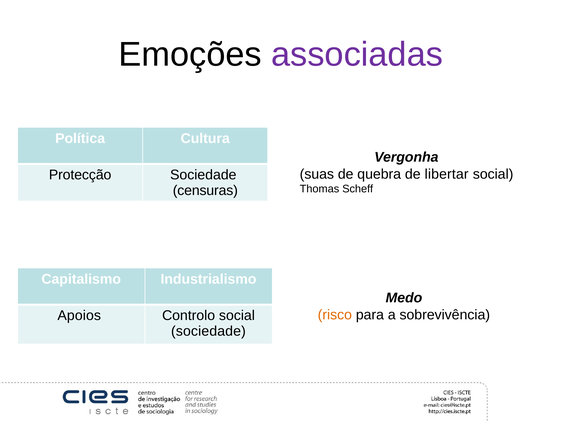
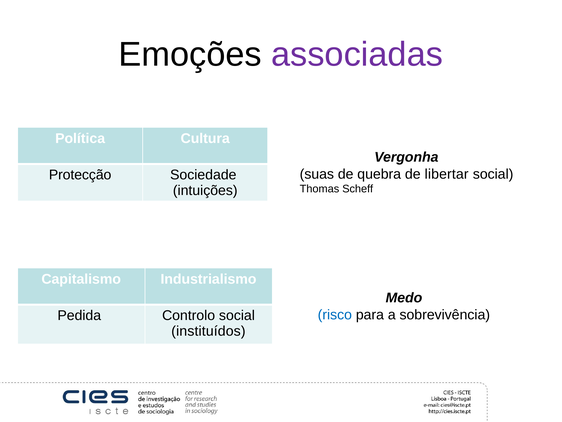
censuras: censuras -> intuições (205, 190)
risco colour: orange -> blue (335, 314)
Apoios: Apoios -> Pedida (79, 315)
sociedade: sociedade -> instituídos (208, 331)
